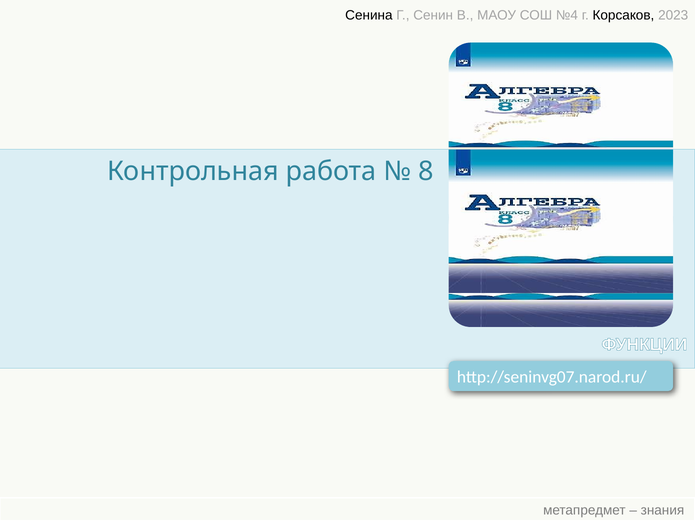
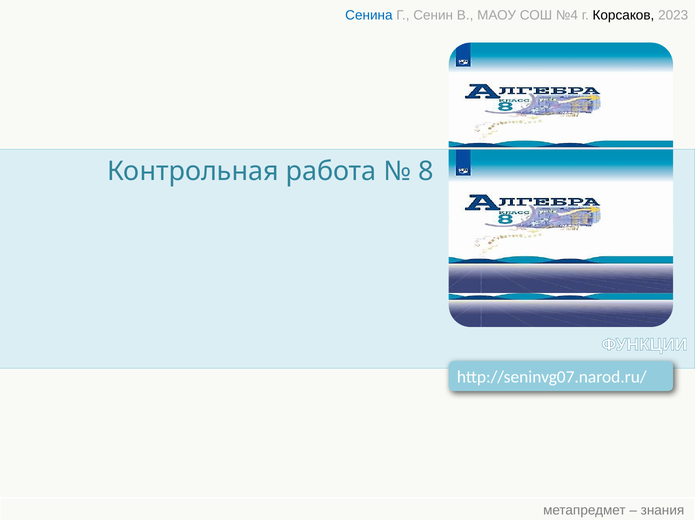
Сенина colour: black -> blue (369, 15)
